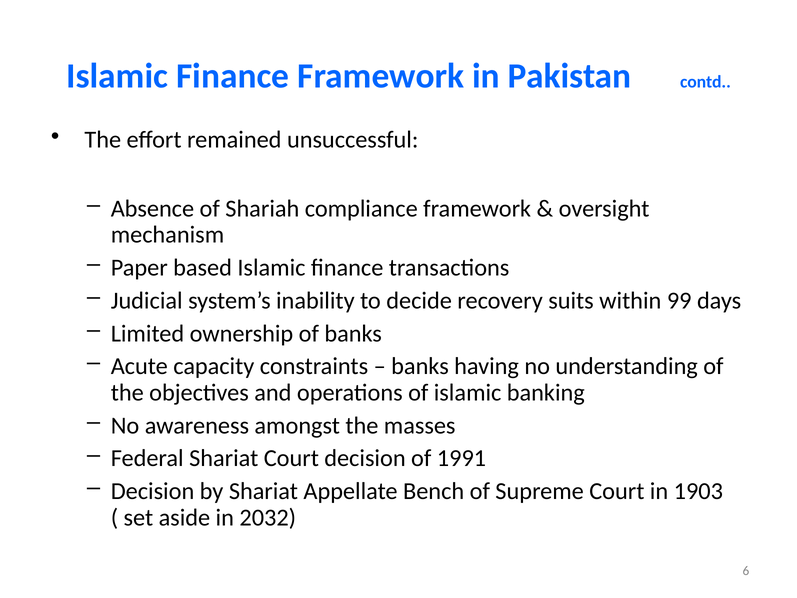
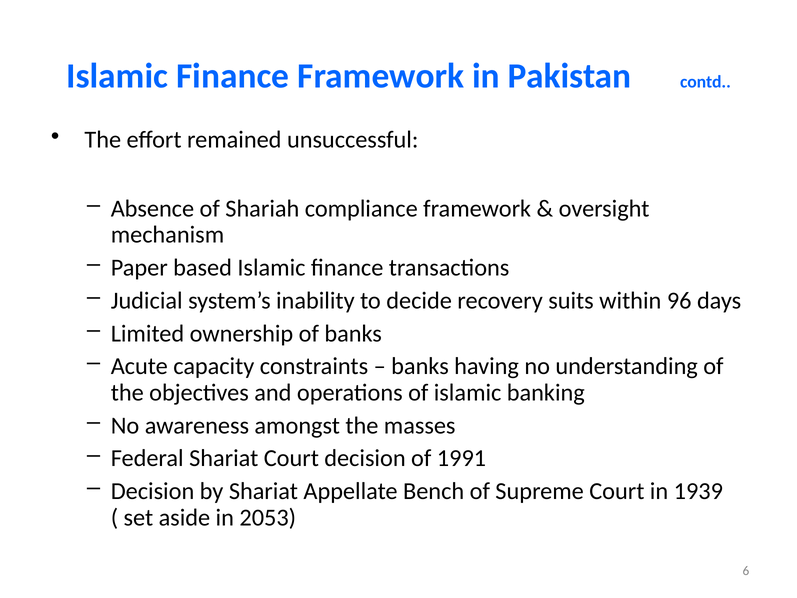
99: 99 -> 96 (679, 300)
1903: 1903 -> 1939 (698, 491)
2032: 2032 -> 2053 (268, 517)
